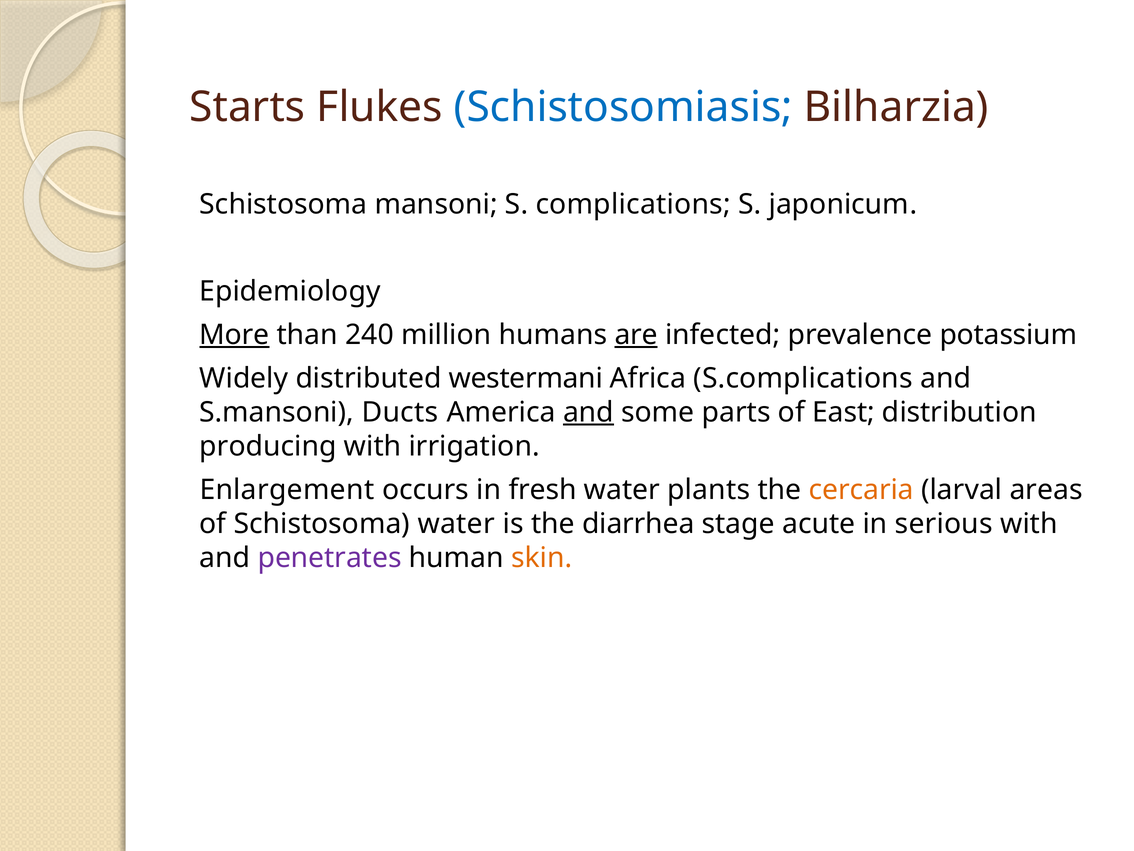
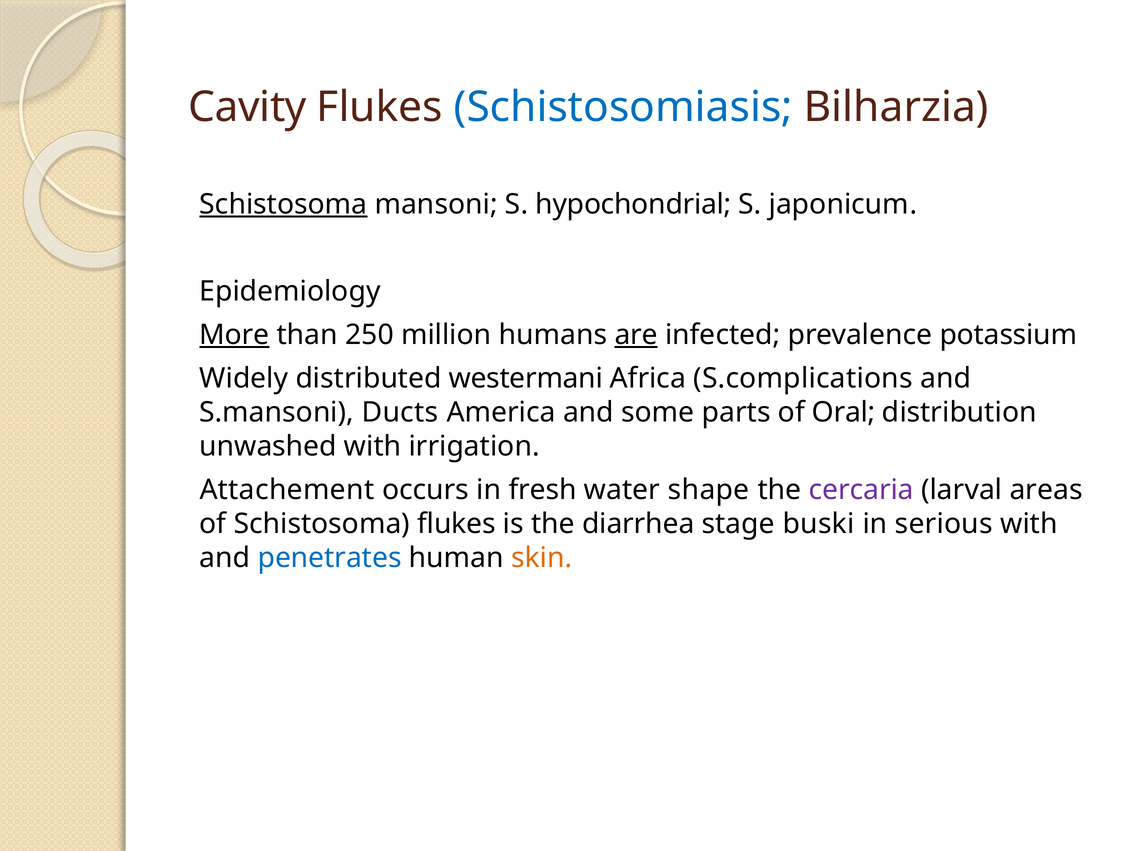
Starts: Starts -> Cavity (248, 107)
Schistosoma underline: none -> present (283, 204)
complications: complications -> hypochondrial (633, 204)
240: 240 -> 250 (370, 335)
and underline: present -> none (588, 412)
East: East -> Oral (844, 412)
producing: producing -> unwashed (268, 446)
Enlargement: Enlargement -> Attachement (287, 490)
plants: plants -> shape (709, 490)
cercaria colour: orange -> purple (861, 490)
Schistosoma water: water -> flukes (457, 524)
acute: acute -> buski (819, 524)
penetrates colour: purple -> blue (330, 558)
